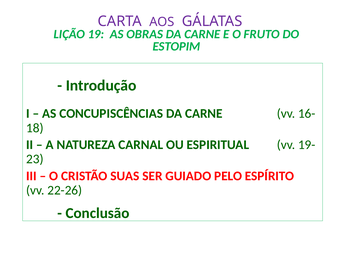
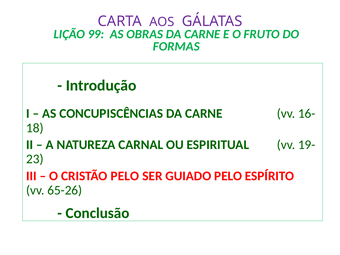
19: 19 -> 99 (96, 34)
ESTOPIM: ESTOPIM -> FORMAS (176, 47)
CRISTÃO SUAS: SUAS -> PELO (125, 176)
22-26: 22-26 -> 65-26 (65, 190)
